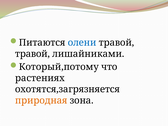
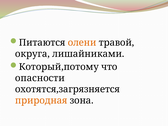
олени colour: blue -> orange (82, 43)
травой: травой -> округа (32, 54)
растениях: растениях -> опасности (40, 78)
